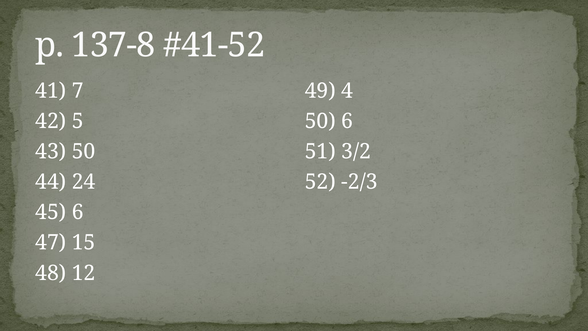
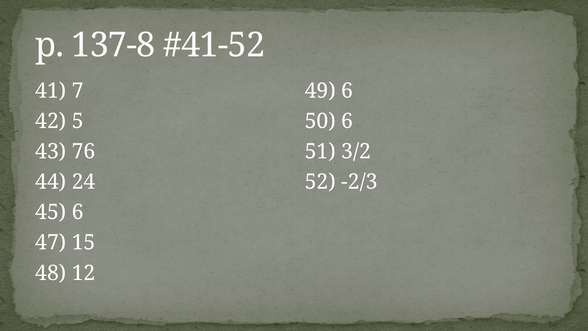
49 4: 4 -> 6 (347, 91)
43 50: 50 -> 76 (84, 151)
